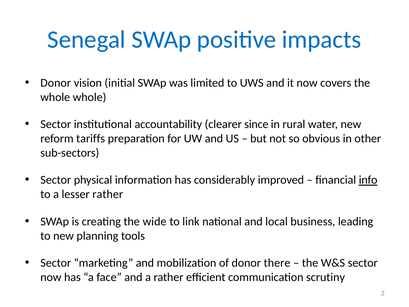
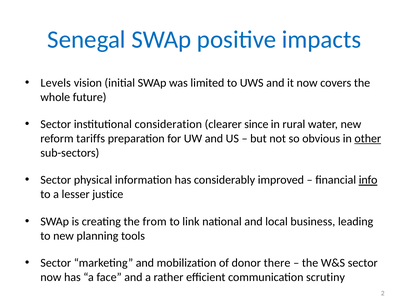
Donor: Donor -> Levels (56, 83)
whole whole: whole -> future (90, 97)
accountability: accountability -> consideration (168, 124)
other underline: none -> present (368, 139)
lesser rather: rather -> justice (108, 194)
wide: wide -> from (155, 221)
